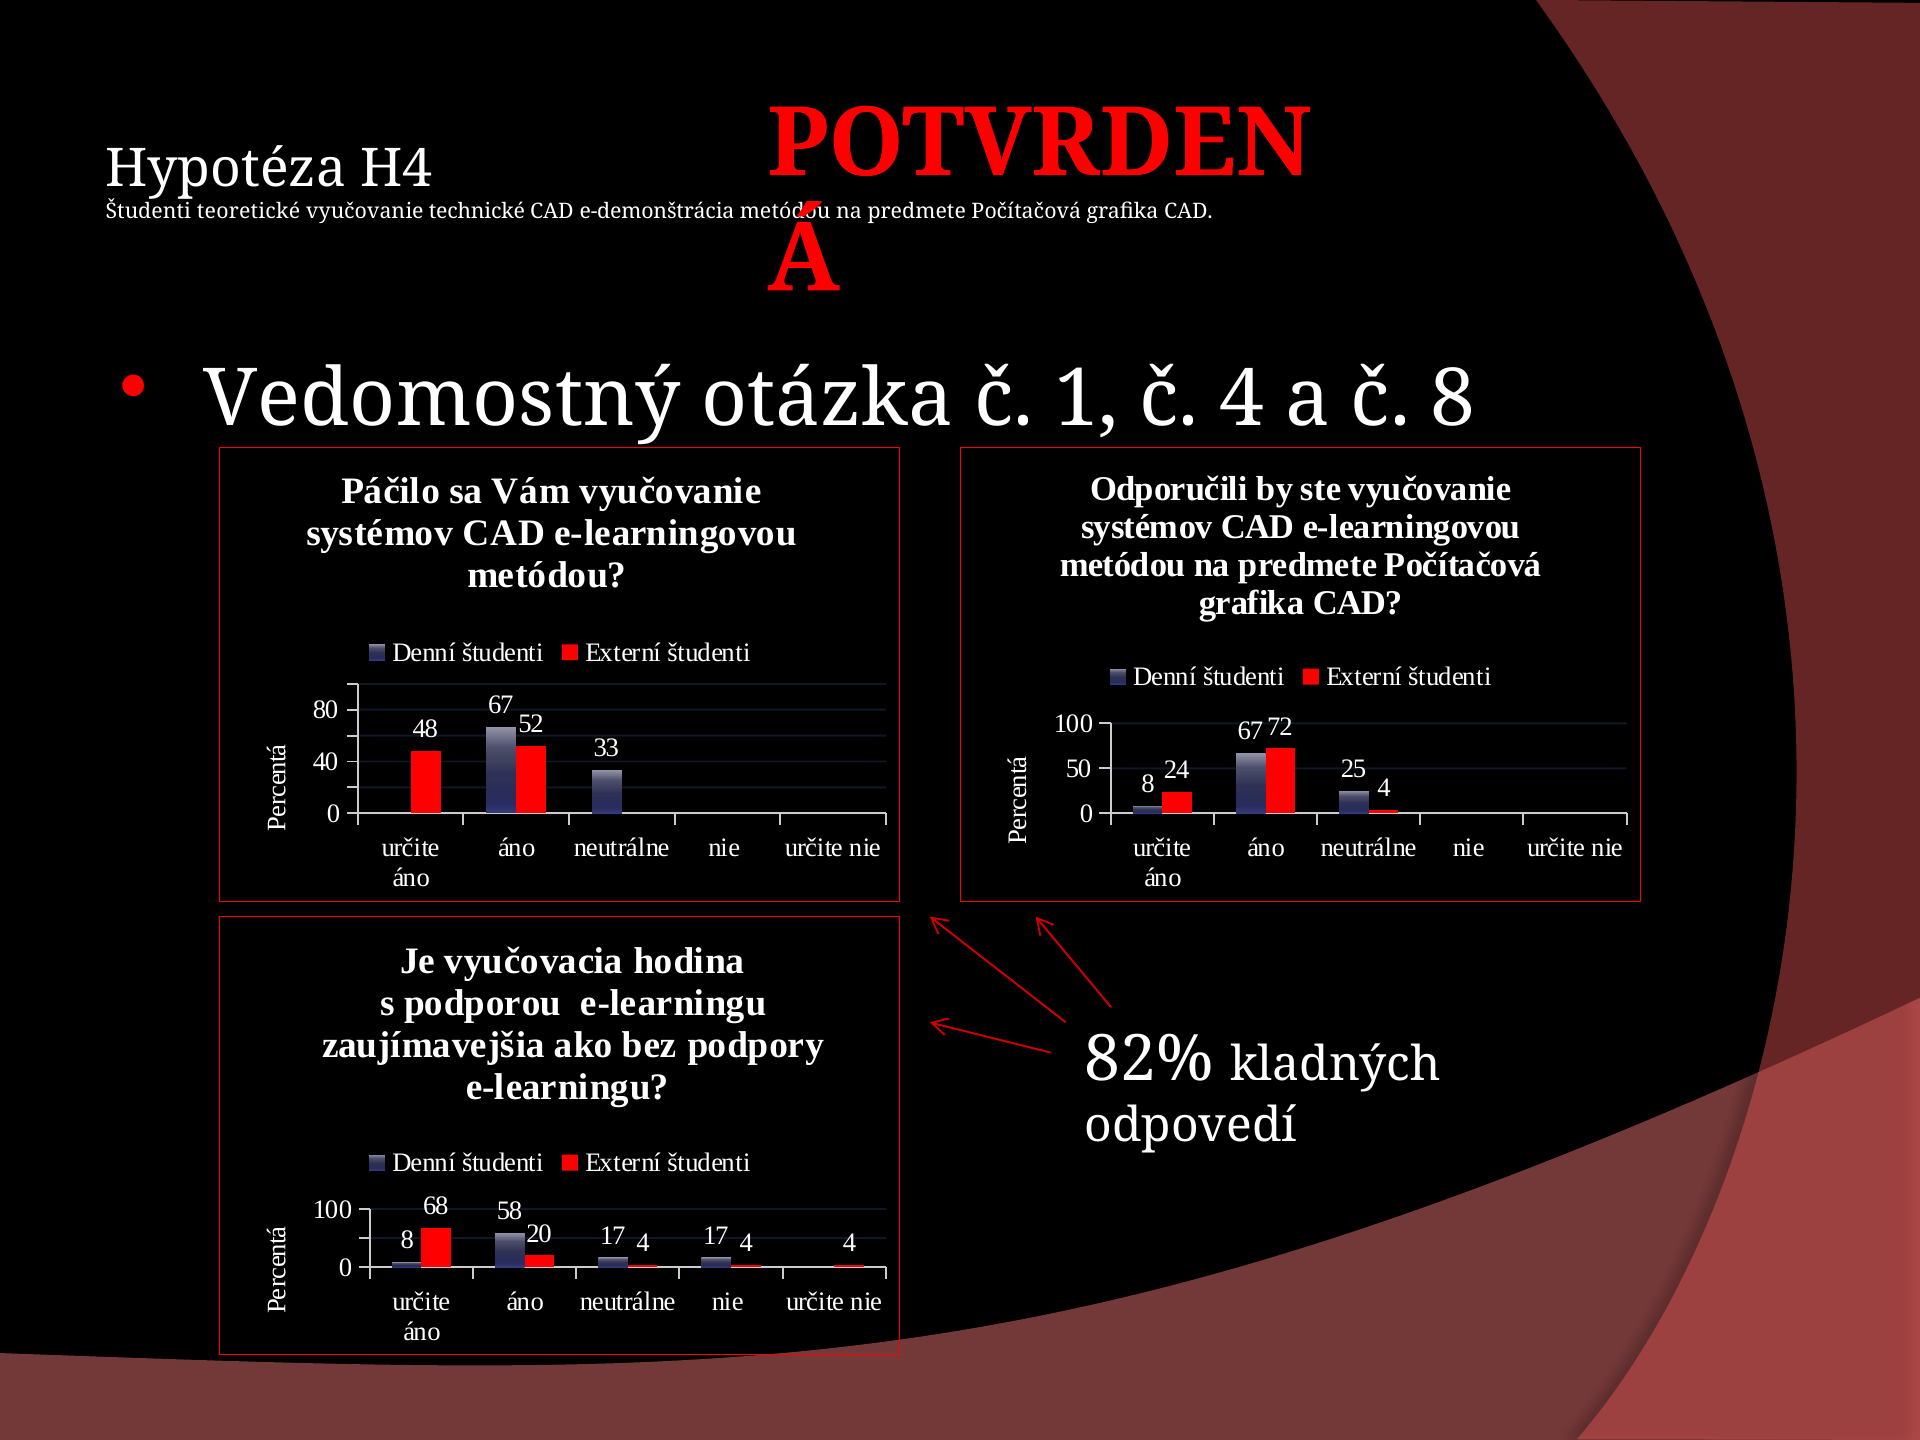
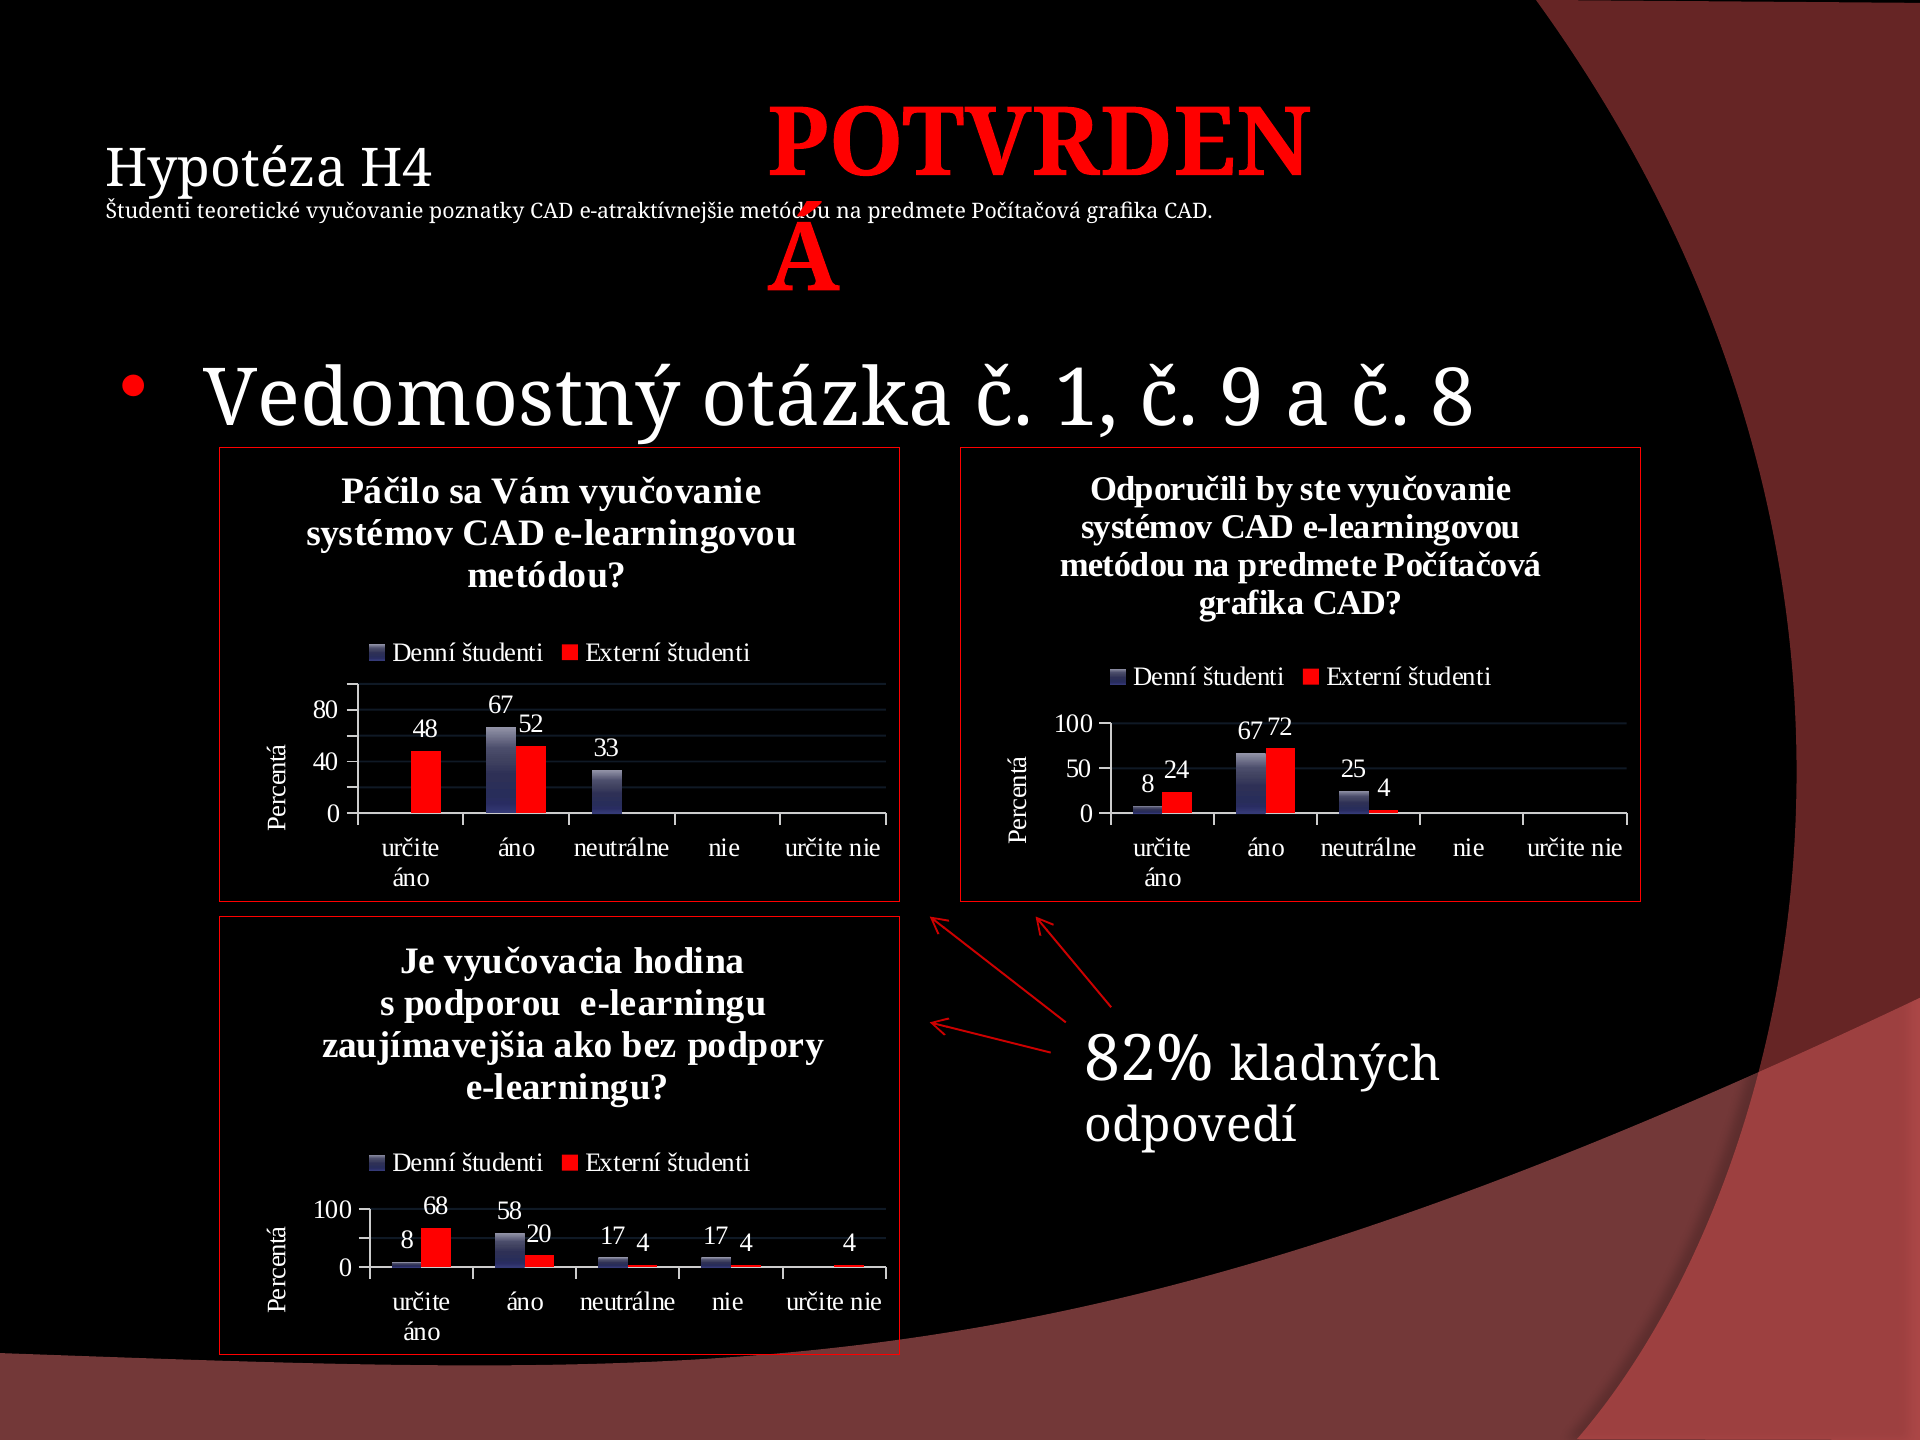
technické: technické -> poznatky (477, 211)
e-demonštrácia: e-demonštrácia -> e-atraktívnejšie (657, 211)
č 4: 4 -> 9 (1242, 399)
